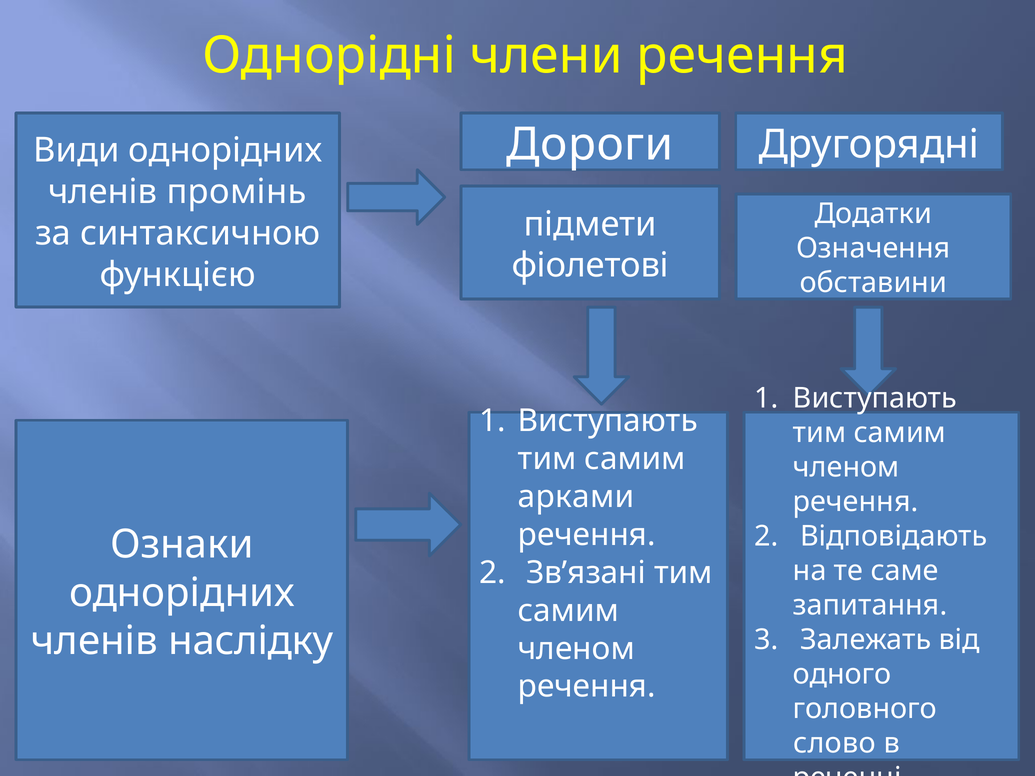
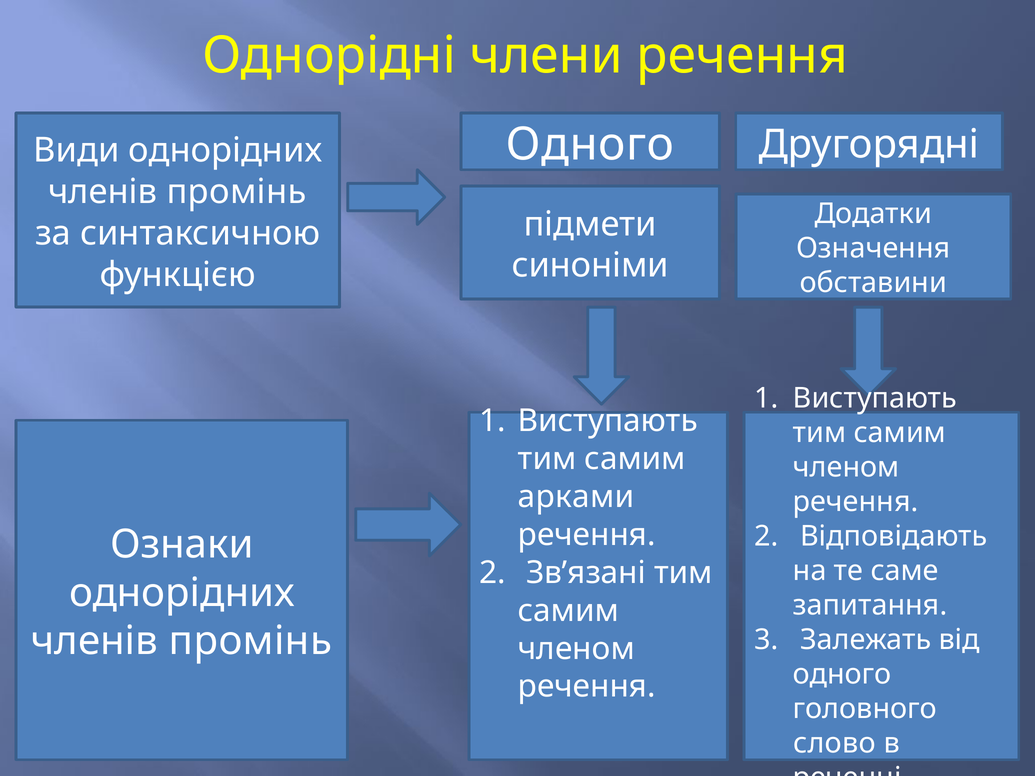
Дороги: Дороги -> Одного (590, 145)
фіолетові: фіолетові -> синоніми (590, 266)
наслідку: наслідку -> промінь (250, 641)
